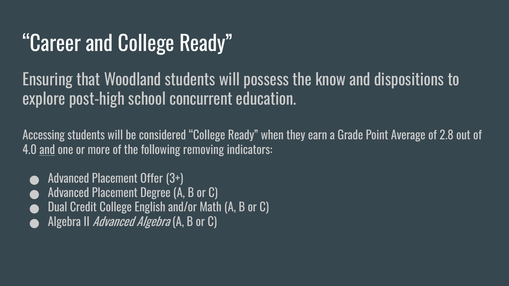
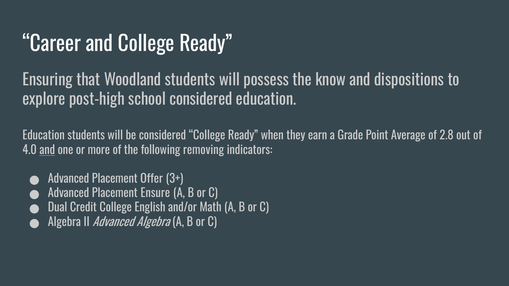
school concurrent: concurrent -> considered (201, 100)
Accessing: Accessing -> Education (44, 136)
Degree: Degree -> Ensure (155, 194)
